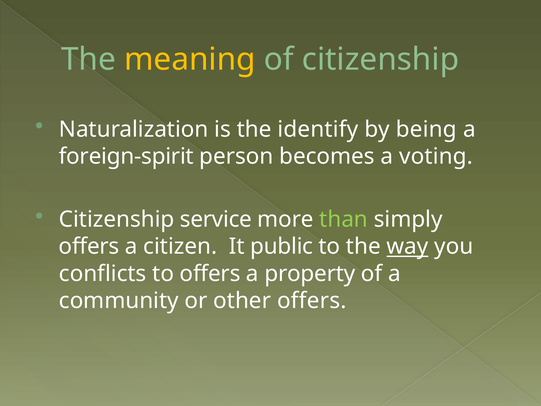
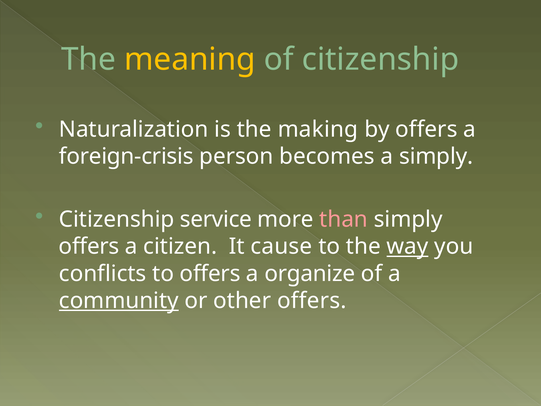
identify: identify -> making (318, 129)
by being: being -> offers (426, 129)
foreign-spirit: foreign-spirit -> foreign-crisis (126, 156)
a voting: voting -> simply (436, 156)
than colour: light green -> pink (344, 219)
public: public -> cause (281, 246)
property: property -> organize (310, 273)
community underline: none -> present (119, 300)
